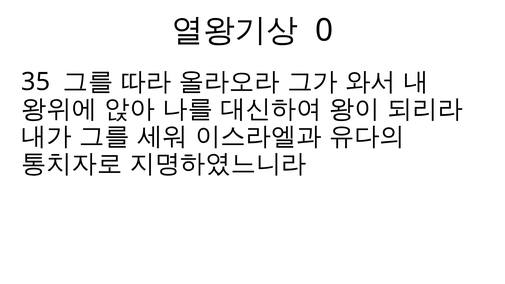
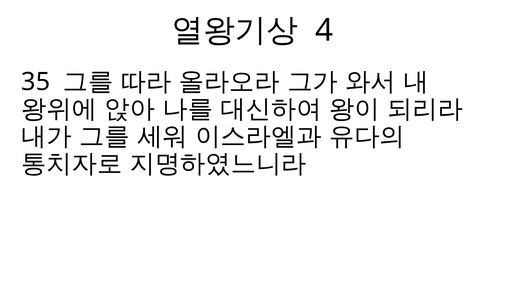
0: 0 -> 4 (324, 30)
